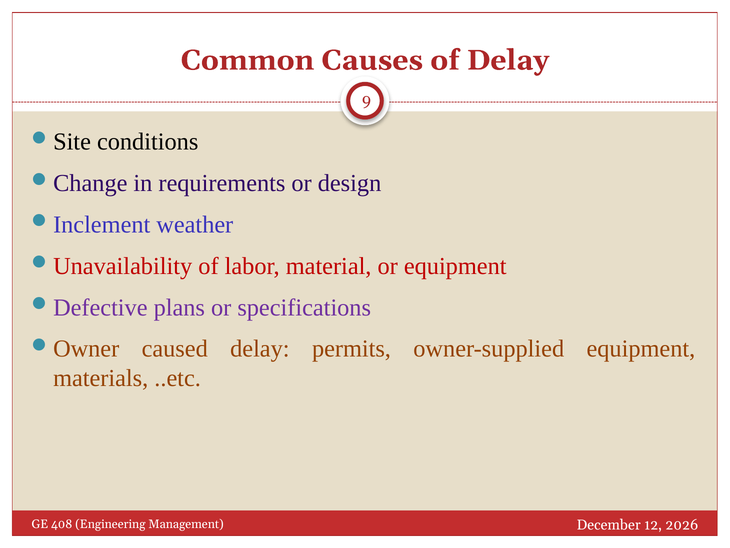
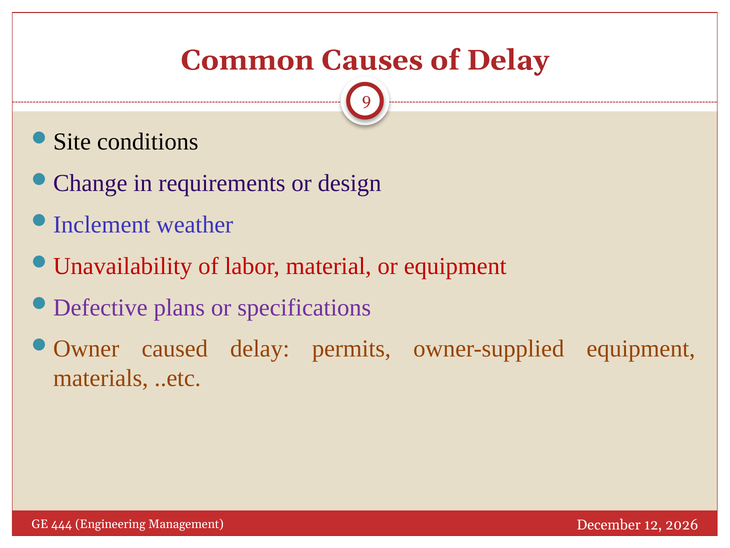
408: 408 -> 444 (62, 524)
